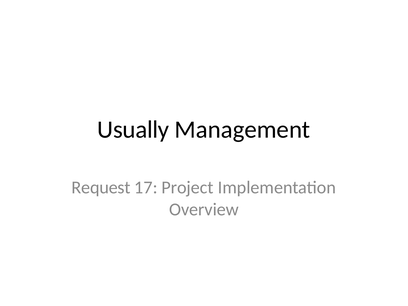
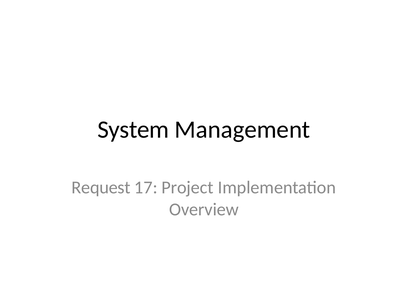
Usually: Usually -> System (133, 130)
